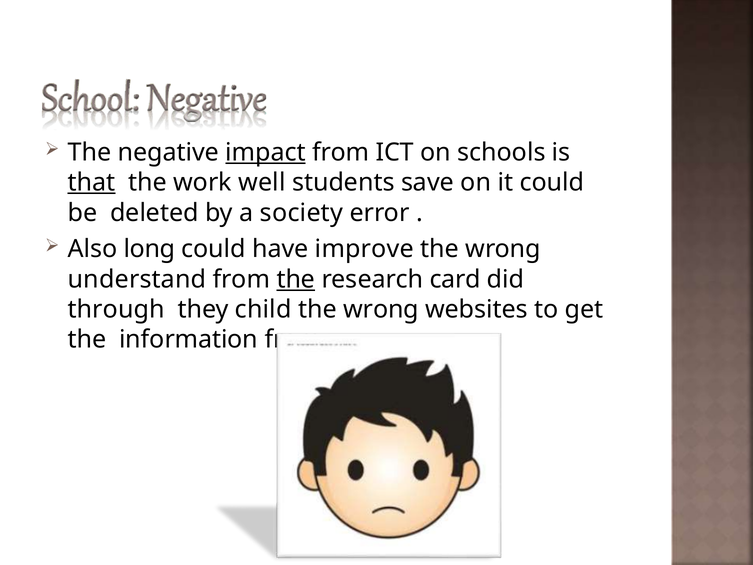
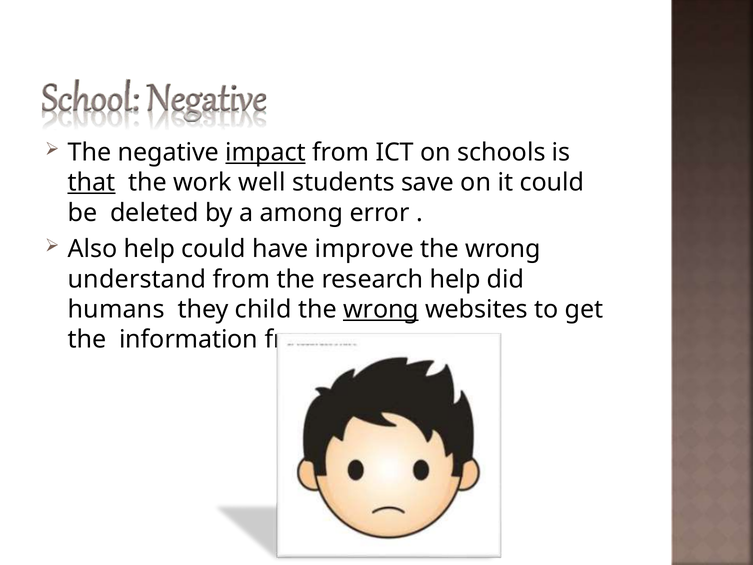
society: society -> among (302, 213)
Also long: long -> help (149, 249)
the underline: present -> none (296, 279)
research card: card -> help (455, 279)
through: through -> humans (116, 309)
wrong underline: none -> present (381, 309)
